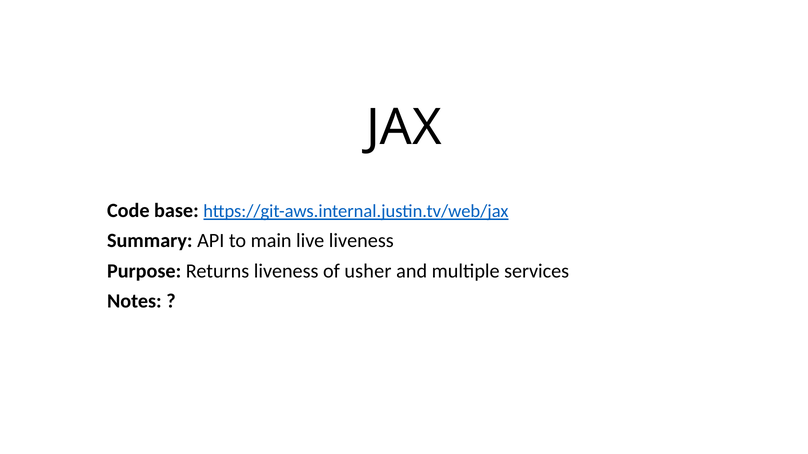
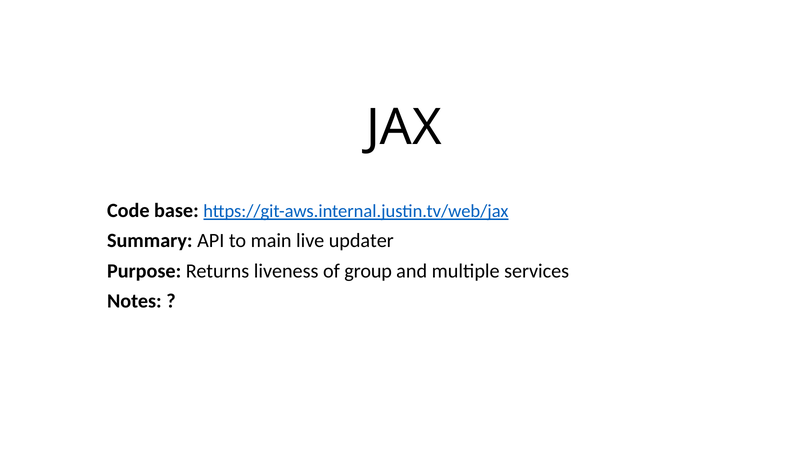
live liveness: liveness -> updater (361, 241)
usher: usher -> group (368, 271)
